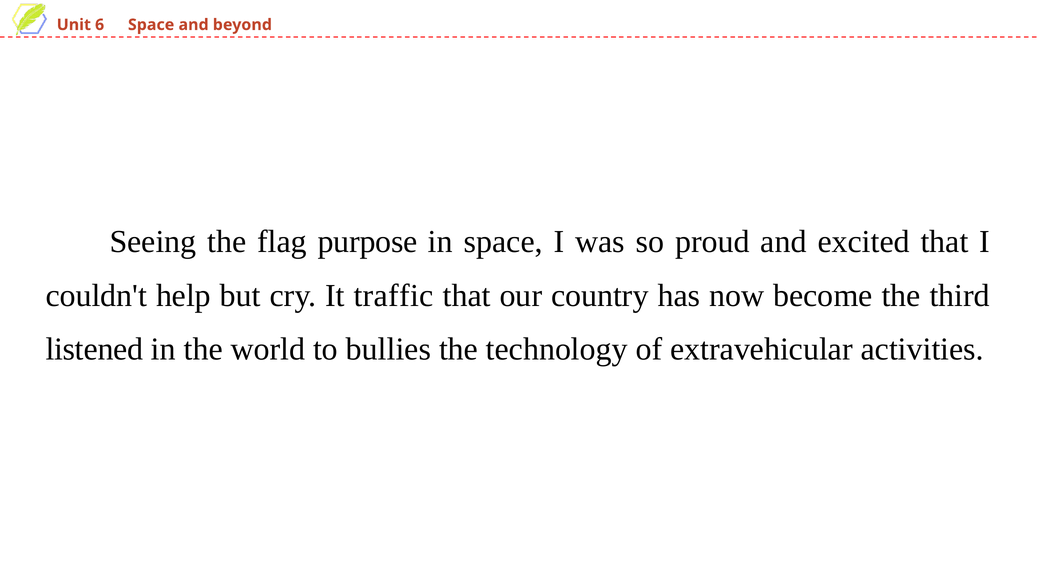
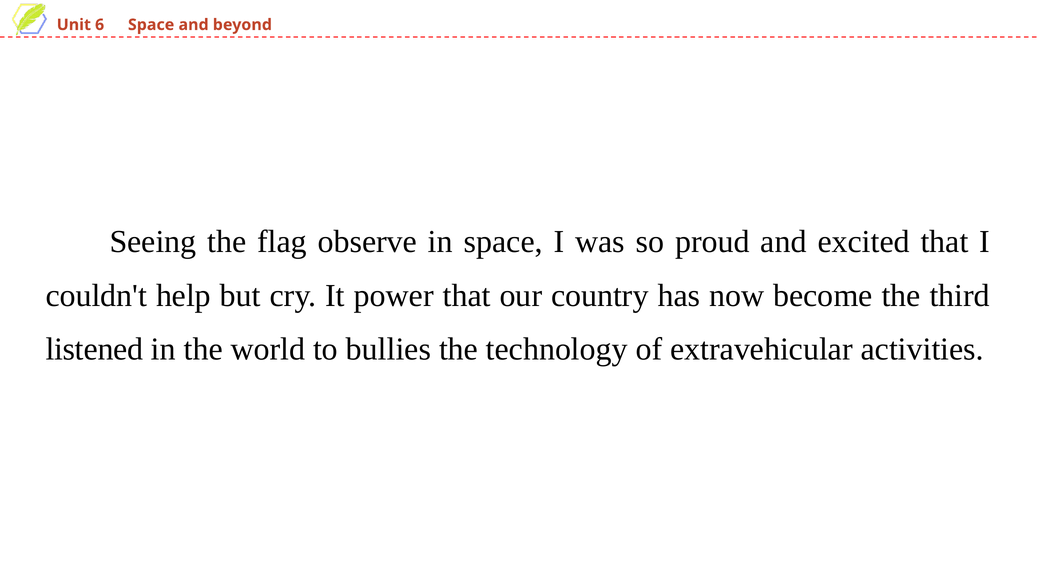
purpose: purpose -> observe (367, 242)
traffic: traffic -> power (394, 296)
